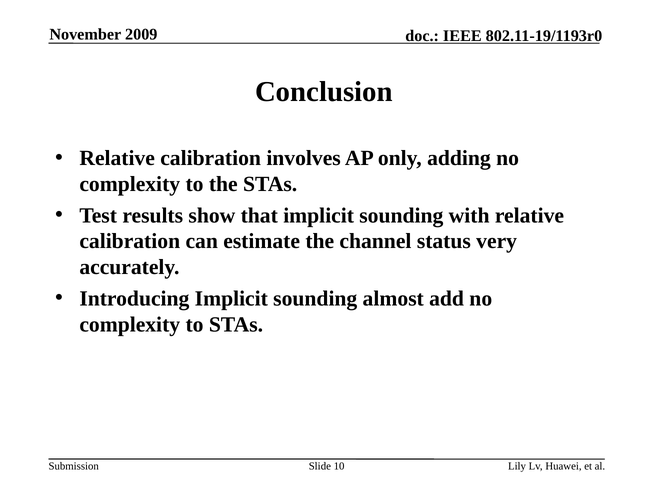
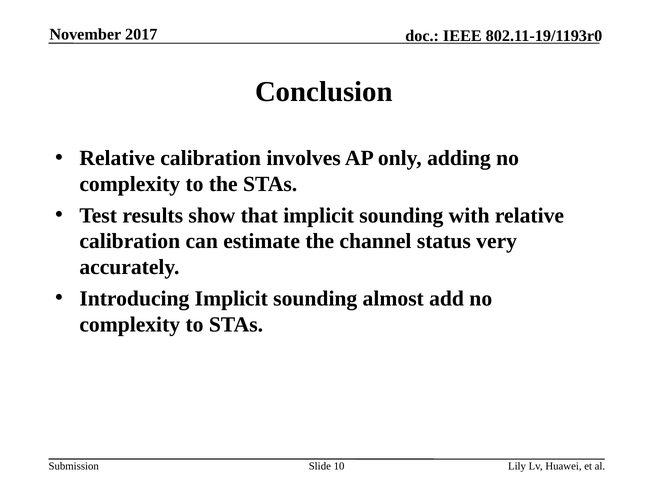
2009: 2009 -> 2017 (141, 34)
